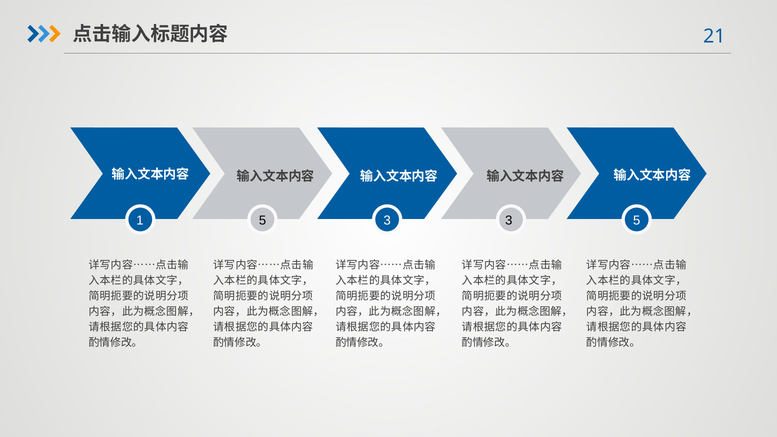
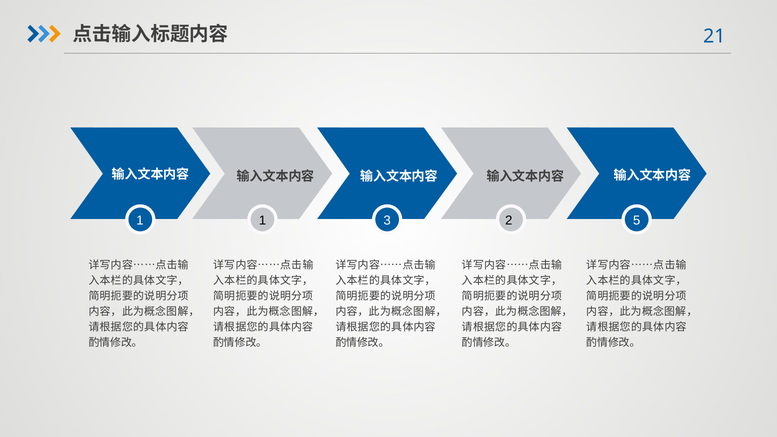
1 5: 5 -> 1 (262, 220)
3 3: 3 -> 2 (509, 220)
